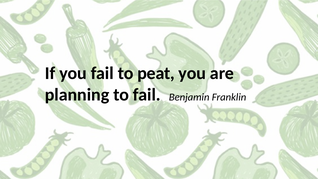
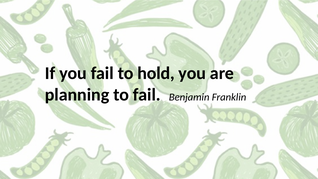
peat: peat -> hold (156, 73)
